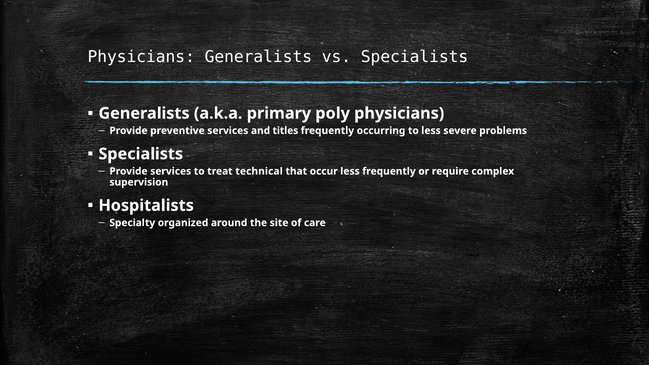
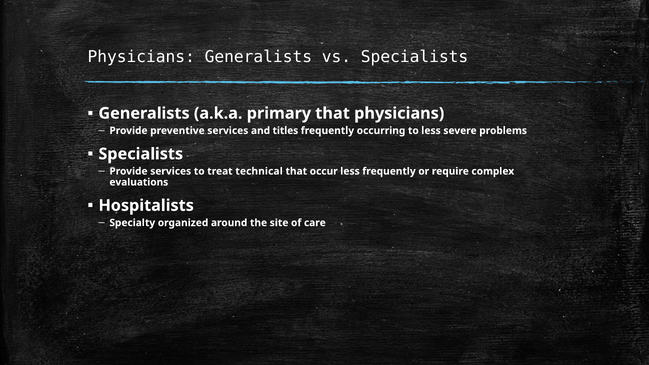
primary poly: poly -> that (333, 113)
supervision: supervision -> evaluations (139, 182)
